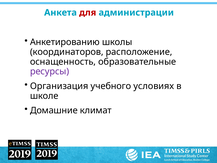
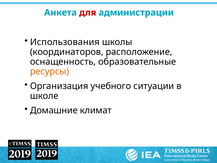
Анкетированию: Анкетированию -> Использования (65, 42)
ресурсы colour: purple -> orange (50, 71)
условиях: условиях -> ситуации (154, 86)
